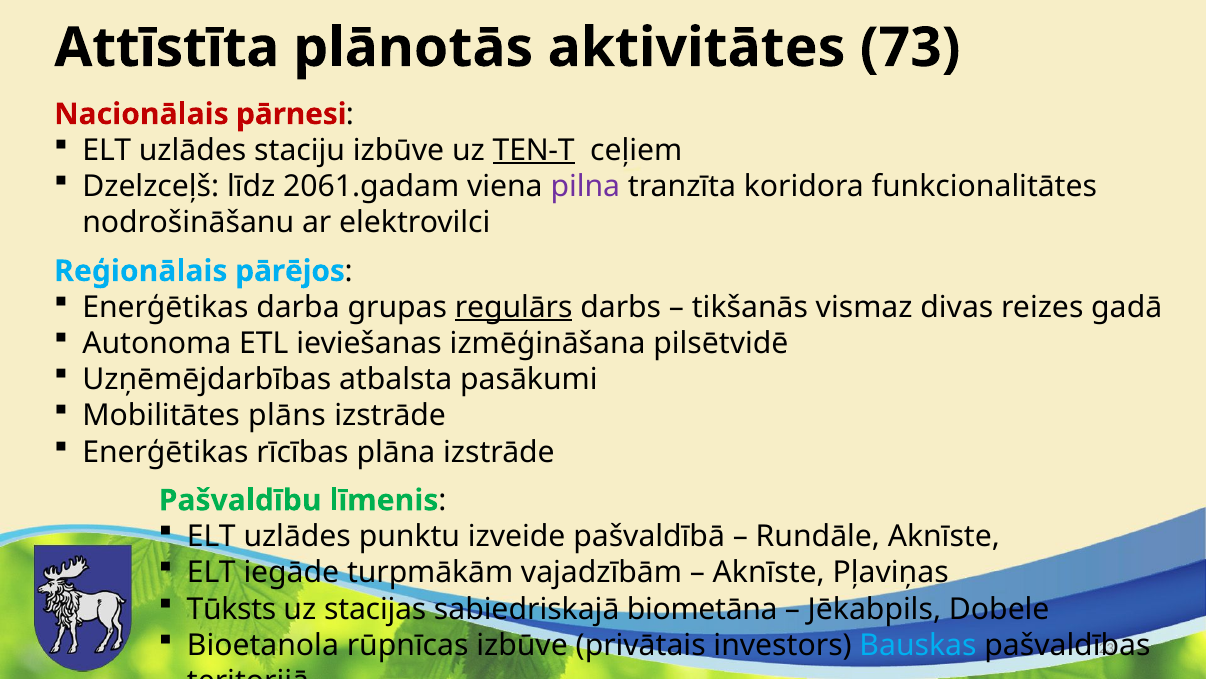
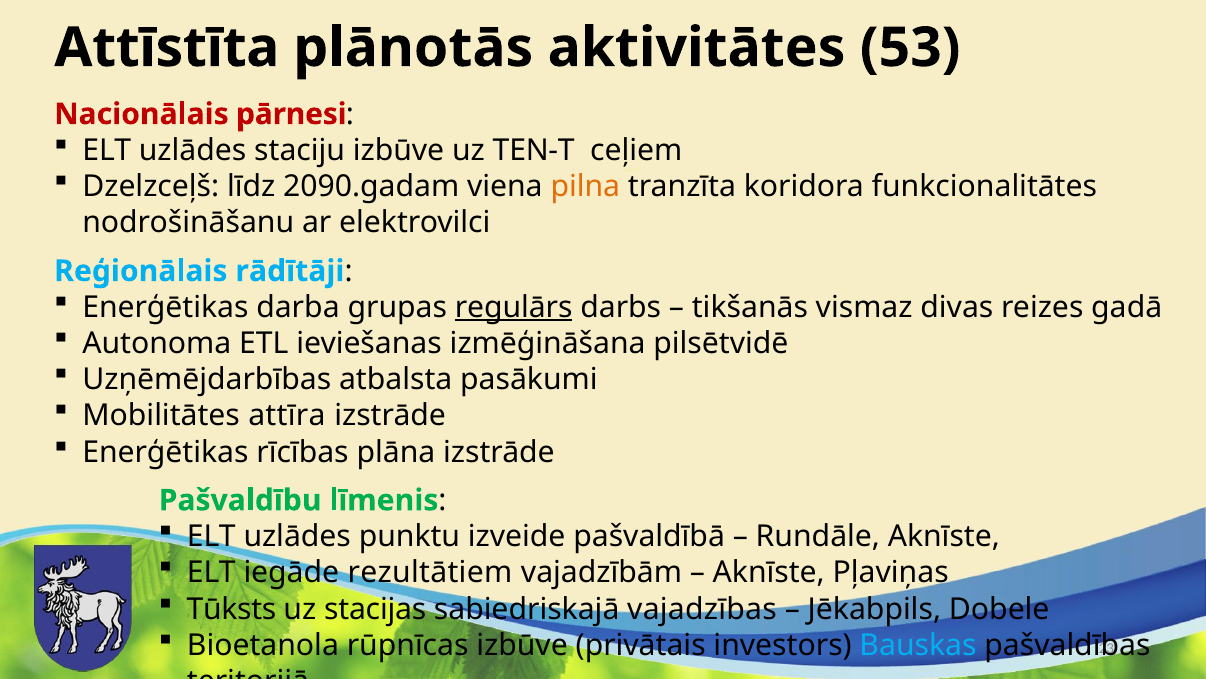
73: 73 -> 53 (910, 48)
TEN-T underline: present -> none (534, 150)
2061.gadam: 2061.gadam -> 2090.gadam (371, 186)
pilna colour: purple -> orange (585, 186)
pārējos: pārējos -> rādītāji (290, 271)
plāns: plāns -> attīra (287, 416)
turpmākām: turpmākām -> rezultātiem (430, 572)
biometāna: biometāna -> vajadzības (702, 608)
